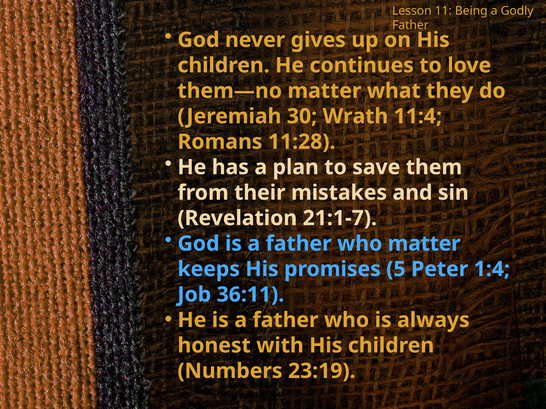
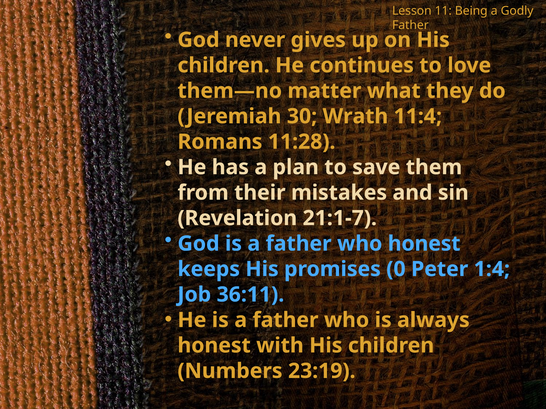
who matter: matter -> honest (424, 244)
5: 5 -> 0 (396, 269)
